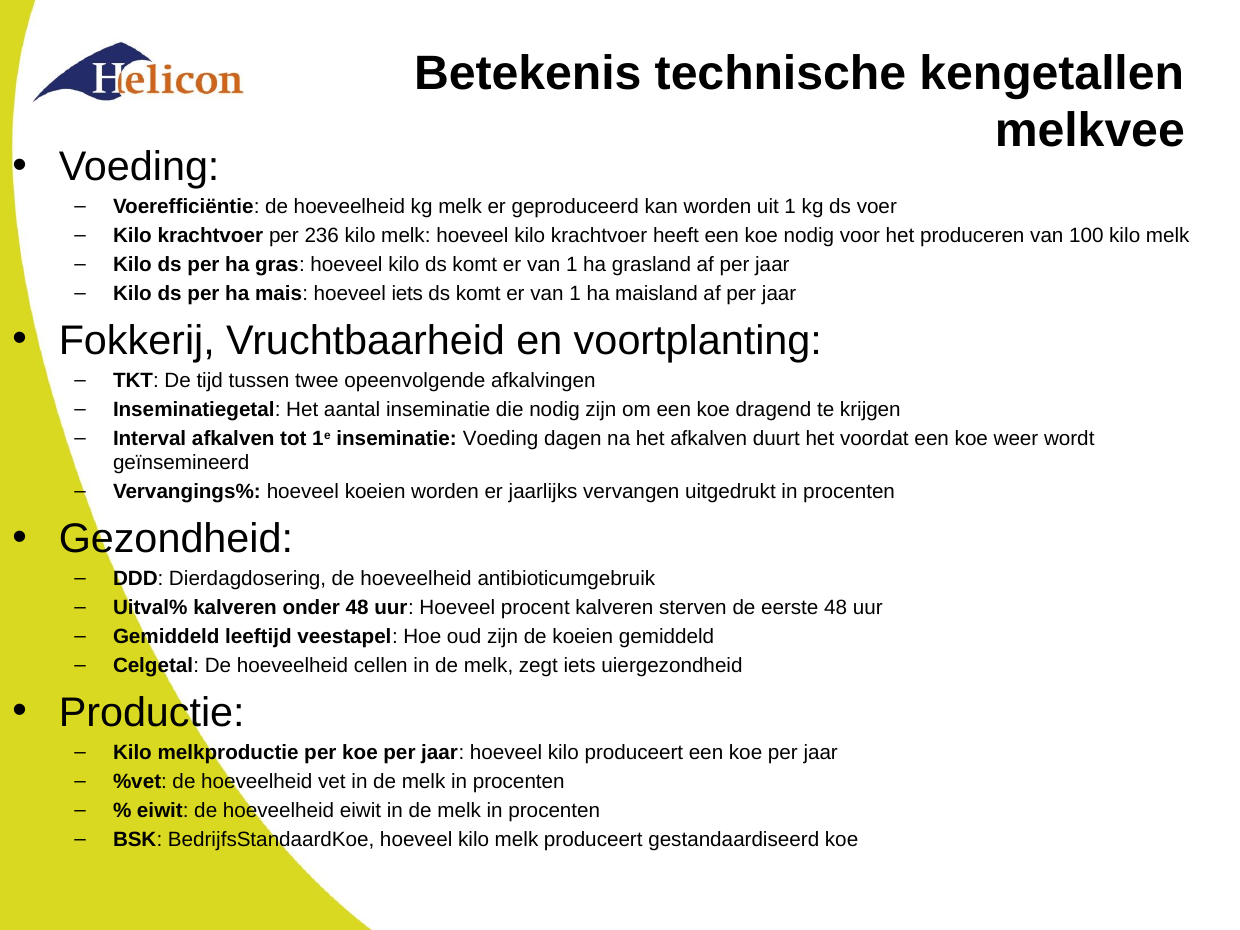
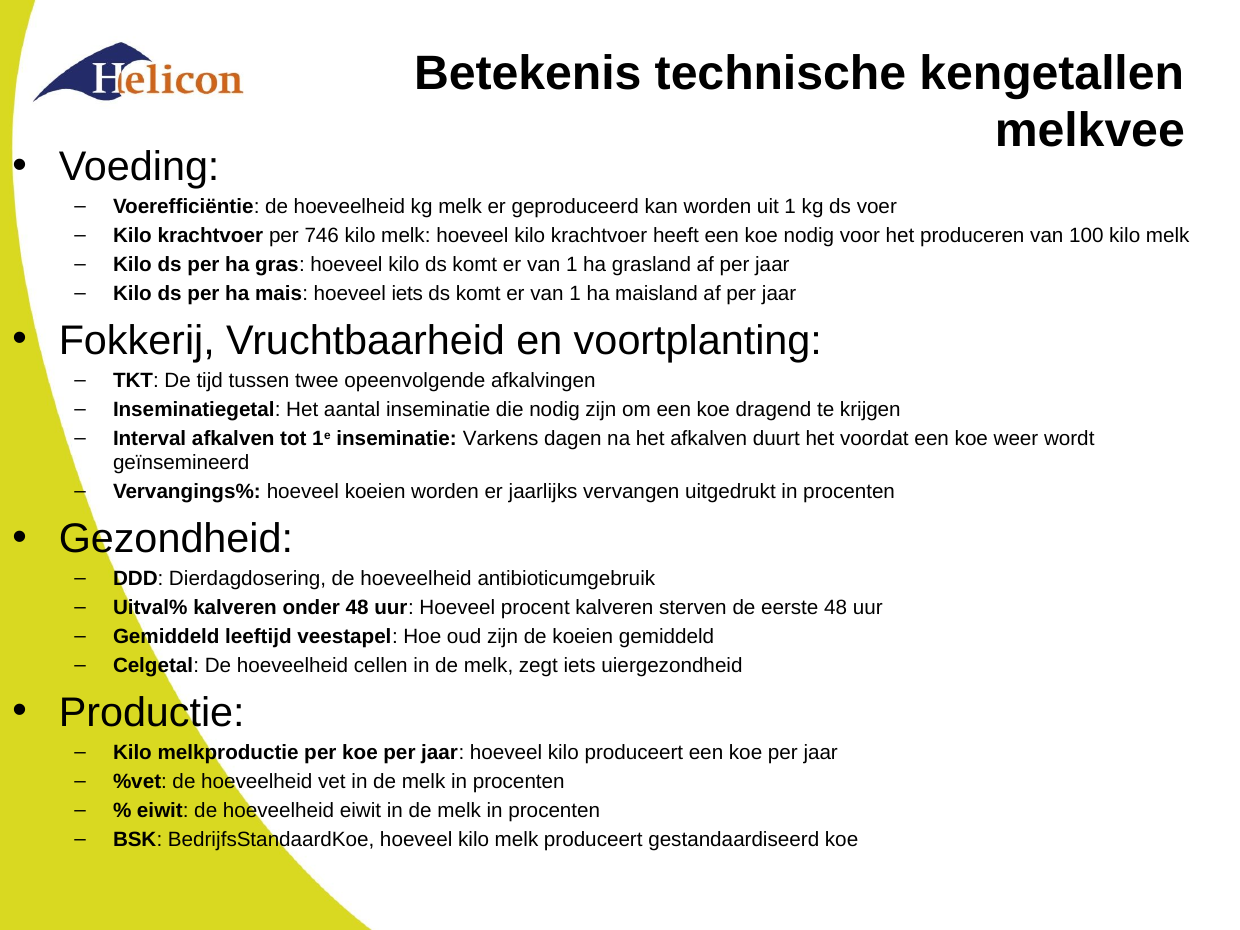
236: 236 -> 746 (322, 236)
inseminatie Voeding: Voeding -> Varkens (501, 438)
